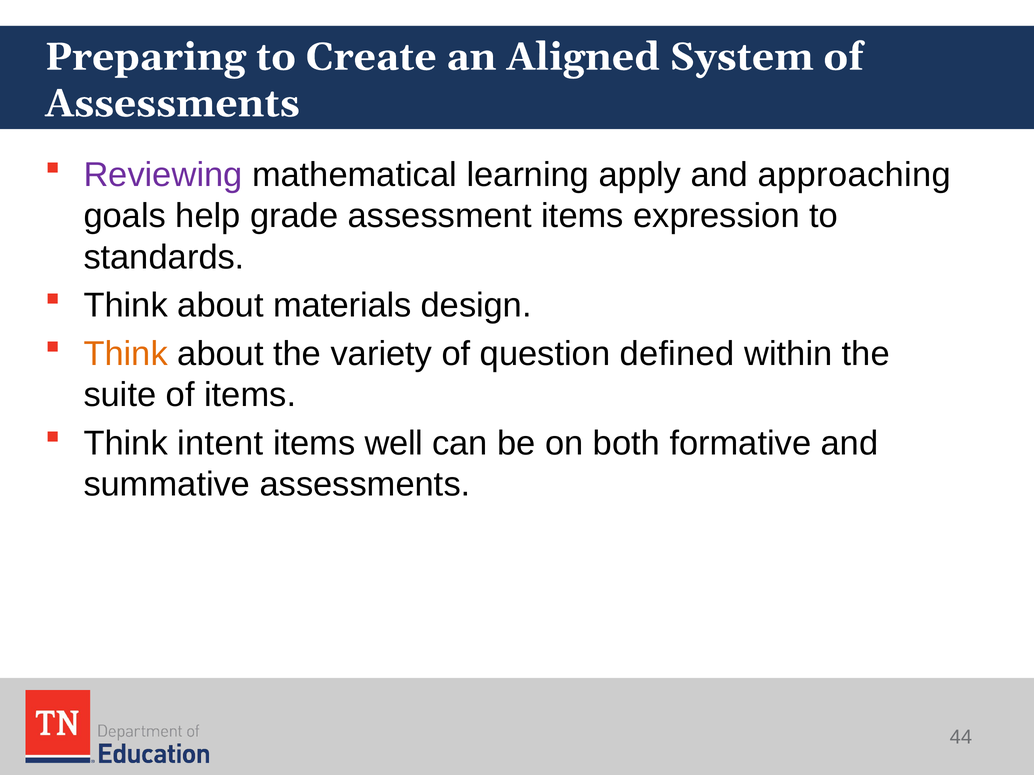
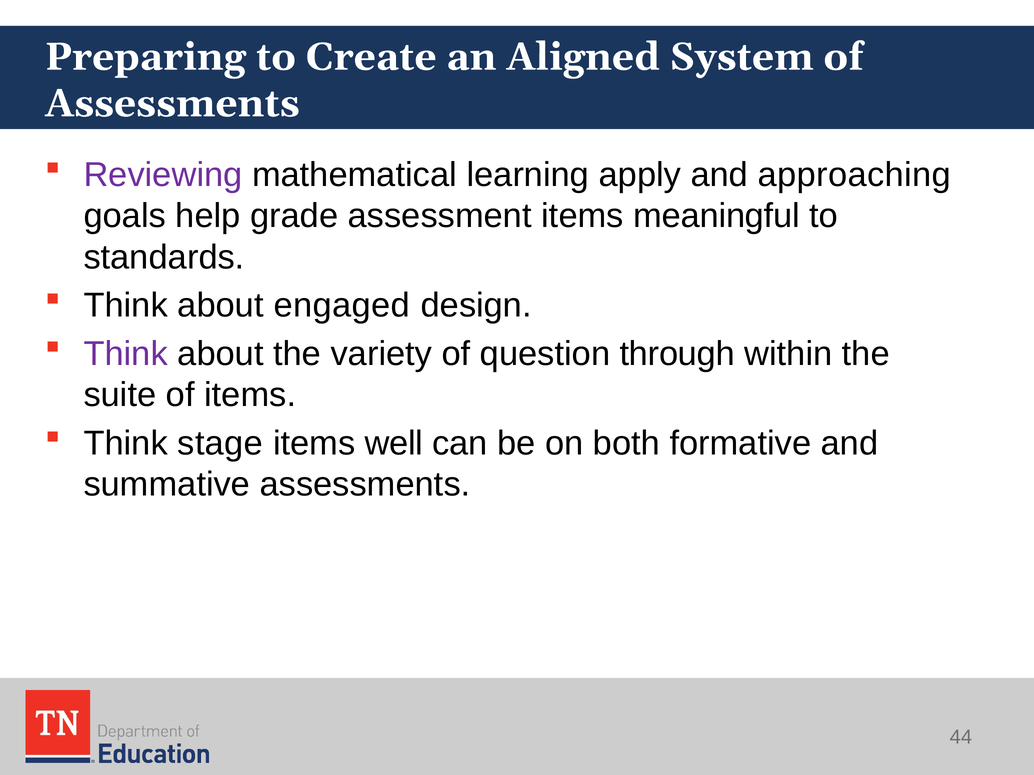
expression: expression -> meaningful (717, 216)
materials: materials -> engaged (342, 306)
Think colour: orange -> purple (126, 354)
defined: defined -> through (677, 354)
intent: intent -> stage (220, 444)
